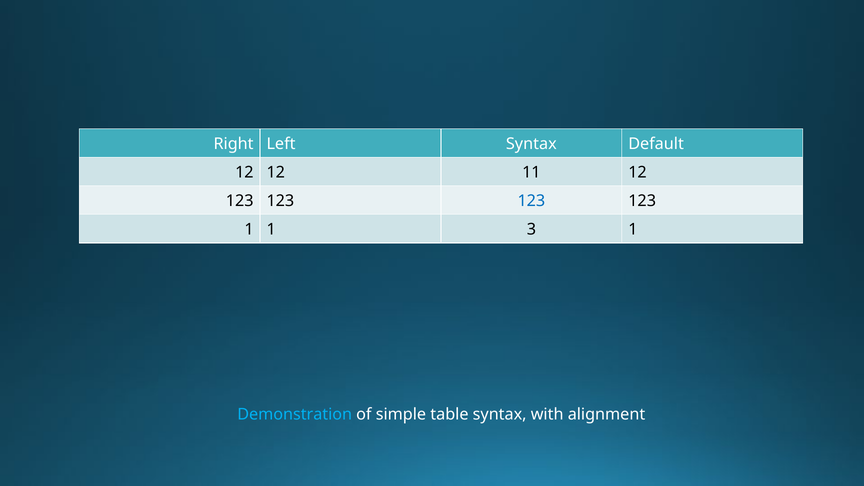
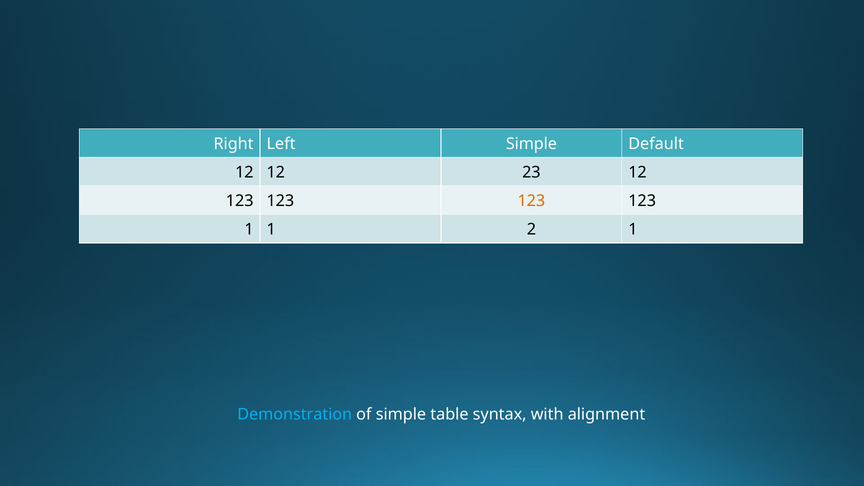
Left Syntax: Syntax -> Simple (531, 144)
11: 11 -> 23 (531, 172)
123 colour: blue -> orange (531, 201)
3: 3 -> 2 (531, 230)
